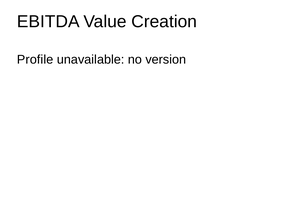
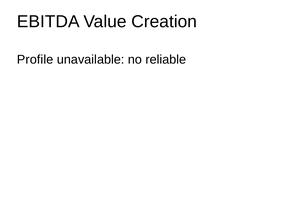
version: version -> reliable (166, 60)
